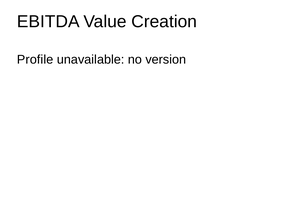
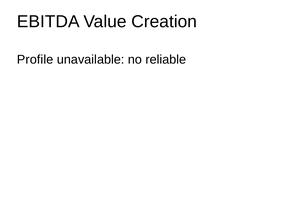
version: version -> reliable (166, 60)
